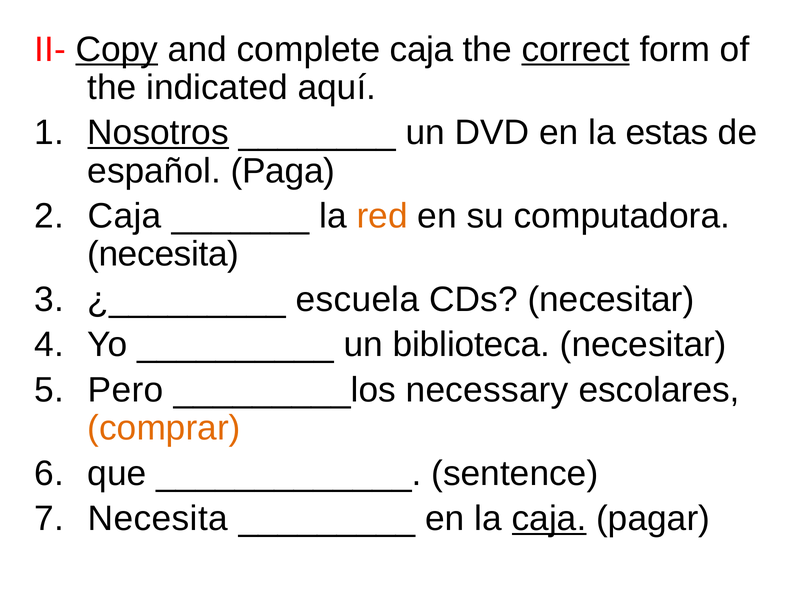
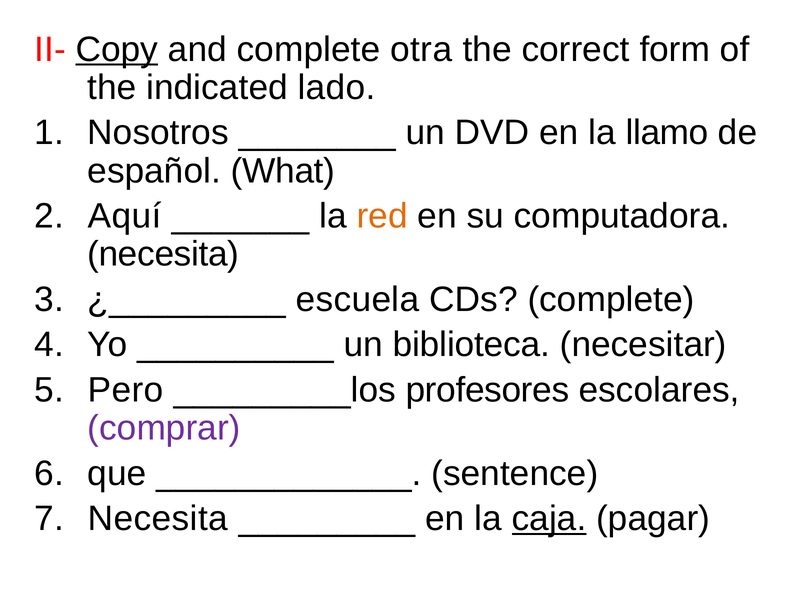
complete caja: caja -> otra (421, 49)
correct underline: present -> none (576, 49)
aquí: aquí -> lado (337, 88)
Nosotros underline: present -> none (158, 133)
estas: estas -> llamo (667, 133)
Paga: Paga -> What (283, 171)
Caja: Caja -> Aquí (125, 216)
CDs necesitar: necesitar -> complete (611, 300)
necessary: necessary -> profesores (487, 390)
comprar colour: orange -> purple (164, 428)
